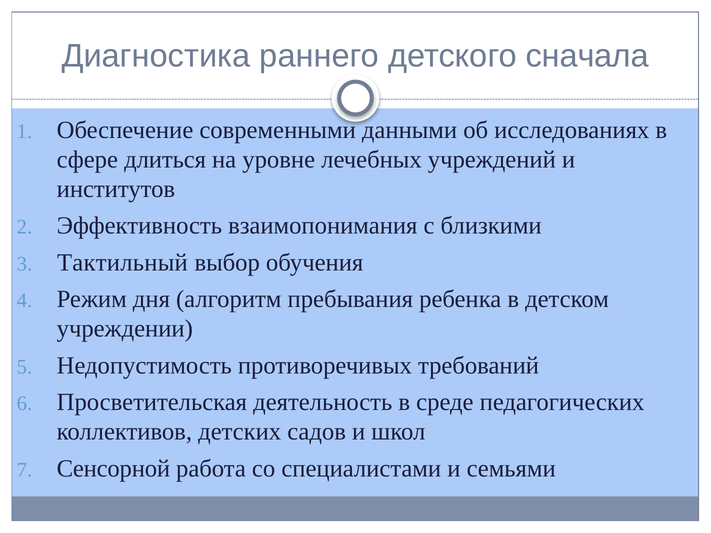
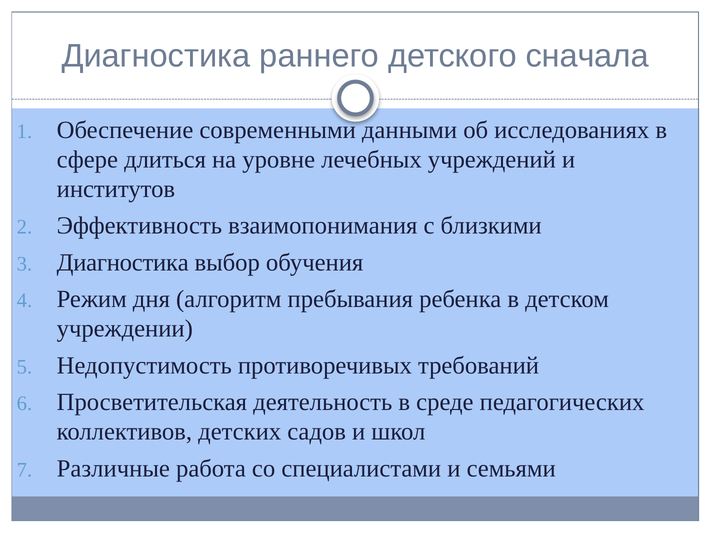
Тактильный: Тактильный -> Диагностика (123, 263)
Сенсорной: Сенсорной -> Различные (113, 469)
